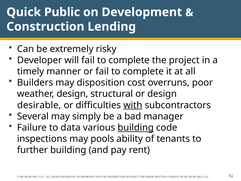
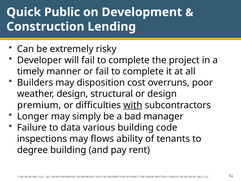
desirable: desirable -> premium (39, 105)
Several: Several -> Longer (33, 116)
building underline: present -> none (136, 127)
pools: pools -> flows (102, 139)
further: further -> degree (32, 150)
